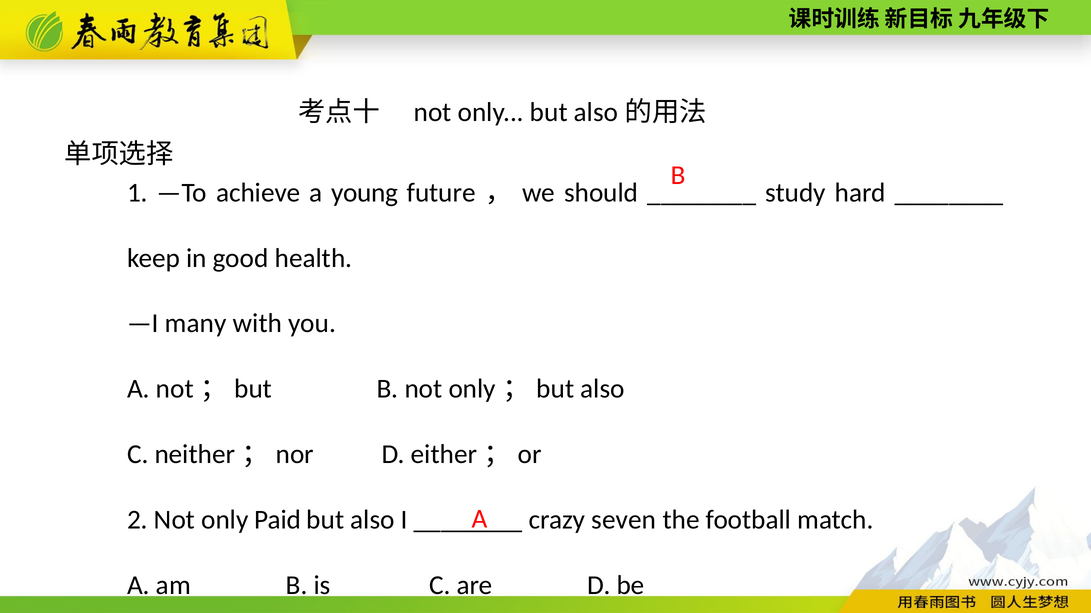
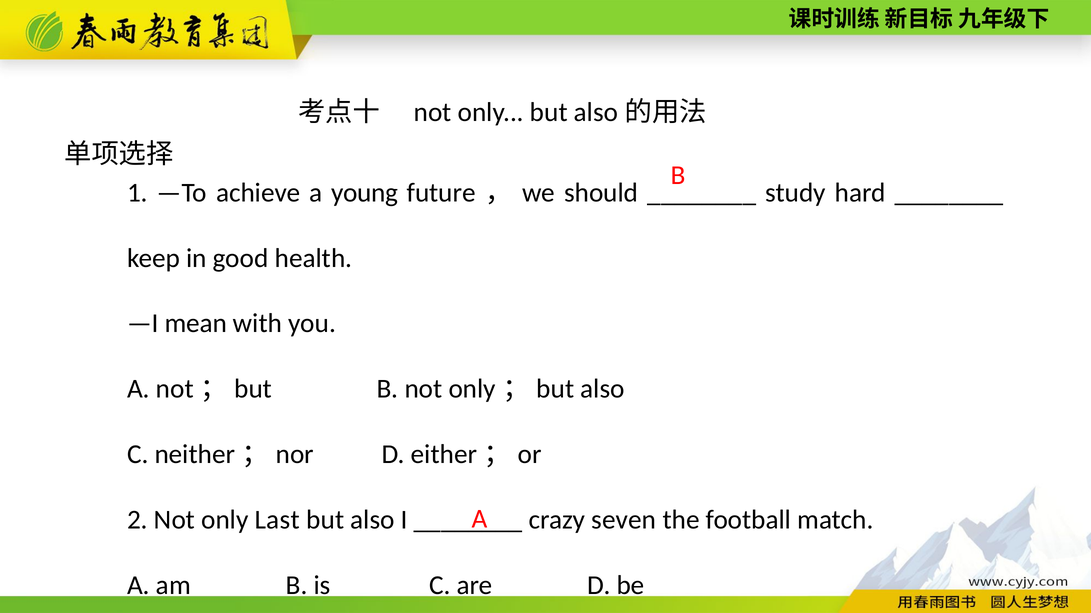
many: many -> mean (196, 324)
Paid: Paid -> Last (277, 520)
